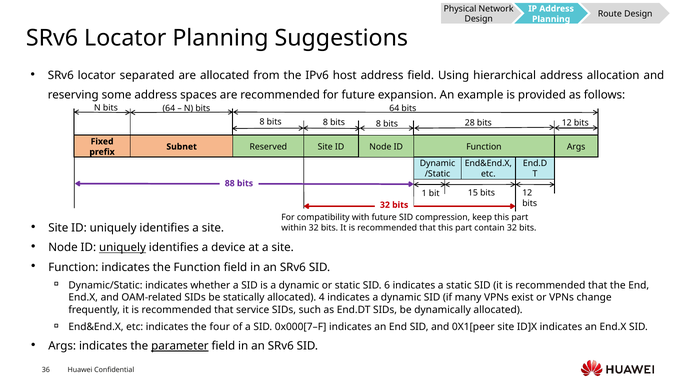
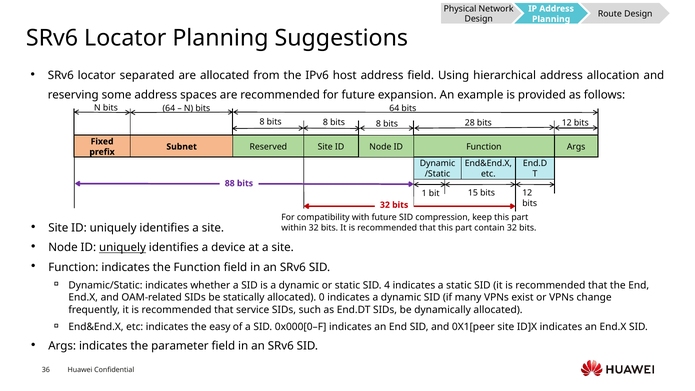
6: 6 -> 4 (387, 285)
4: 4 -> 0 (322, 298)
four: four -> easy (220, 327)
0x000[7–F: 0x000[7–F -> 0x000[0–F (301, 327)
parameter underline: present -> none (180, 346)
